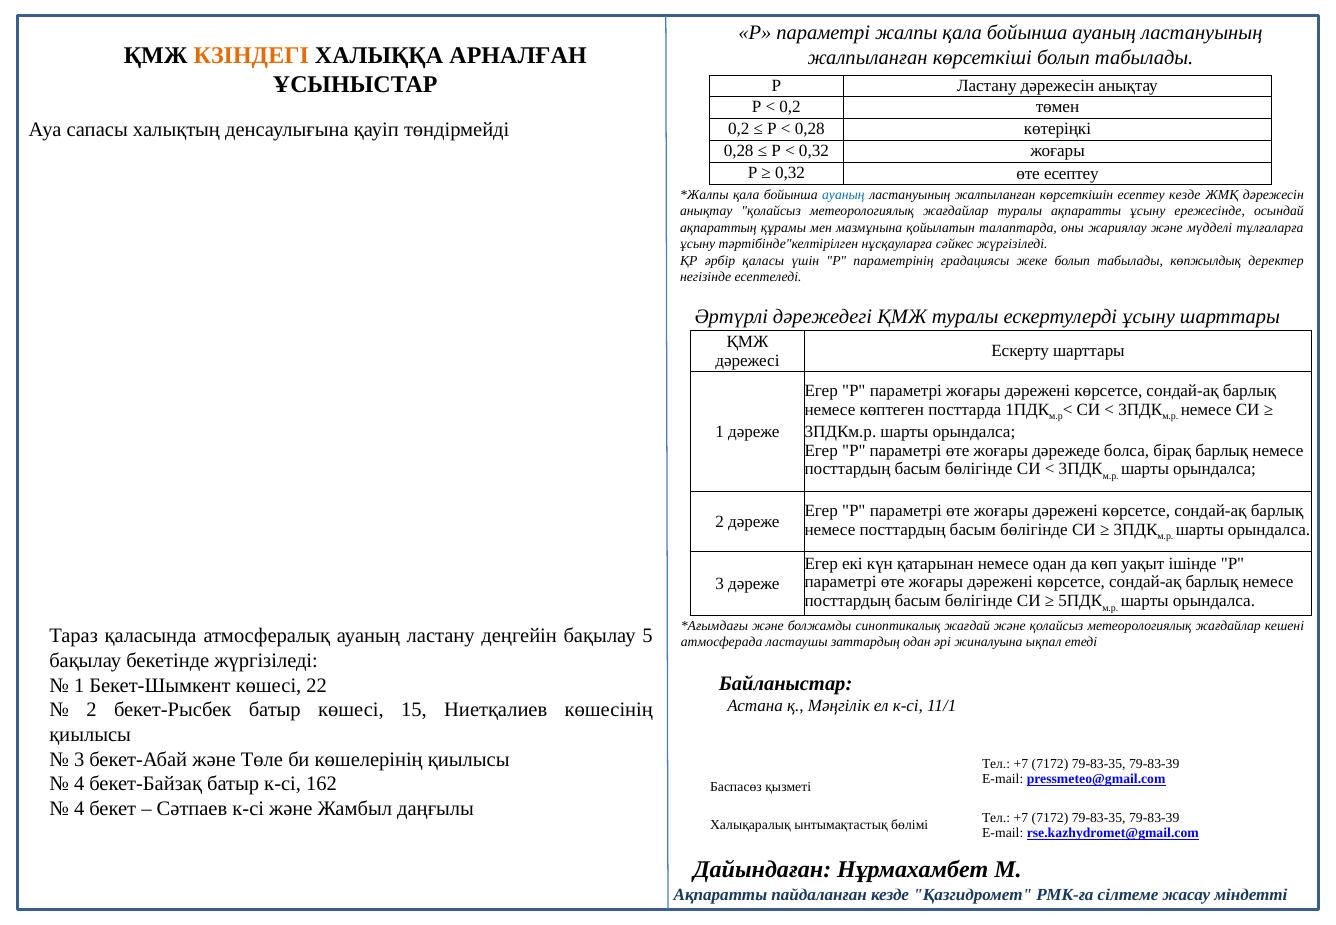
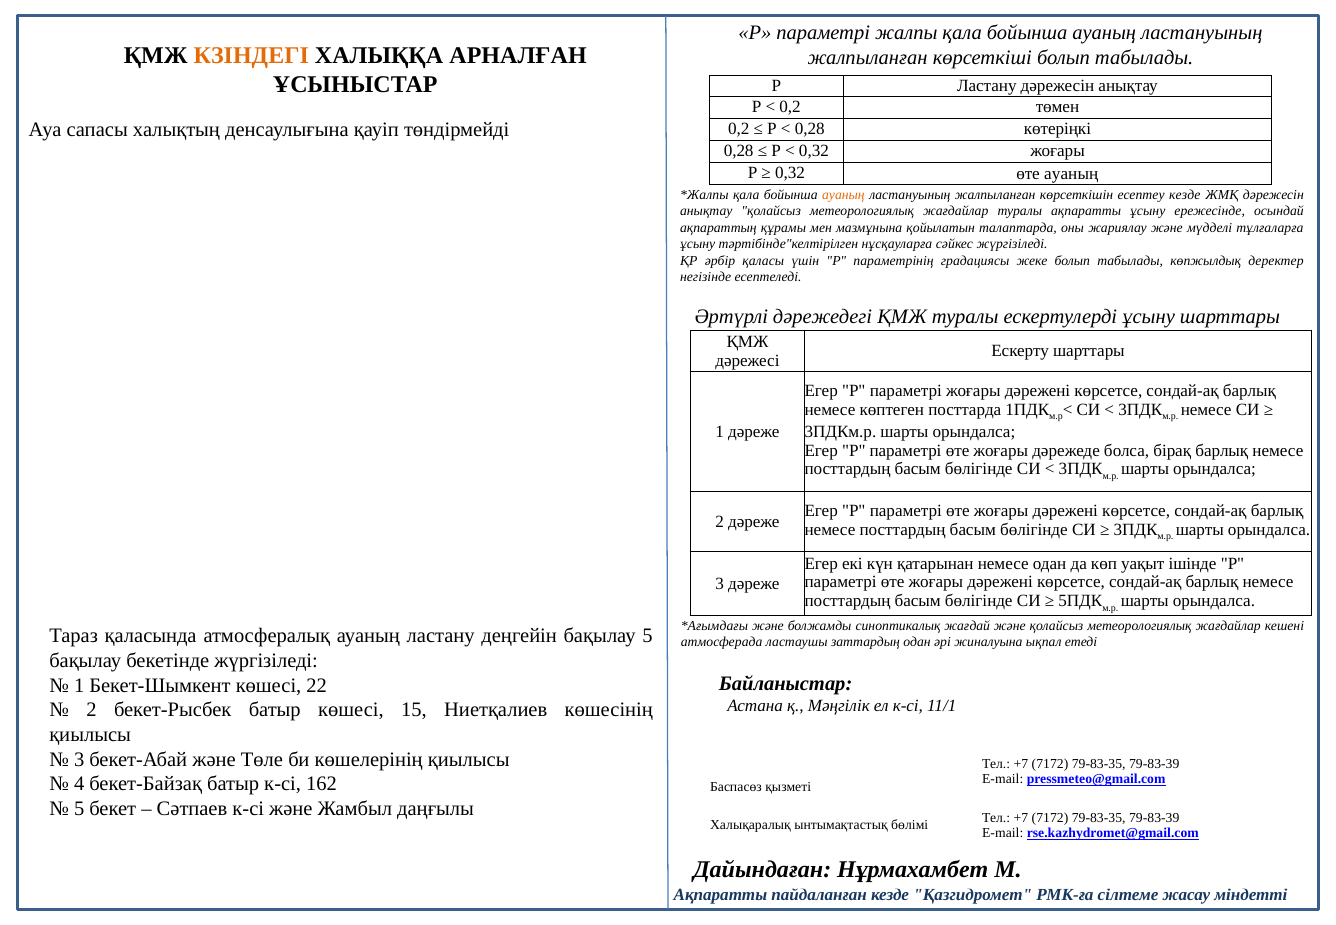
өте есептеу: есептеу -> ауаның (1071, 173)
ауаның colour: blue -> orange (843, 195)
4: 4 -> 5 (79, 809)
